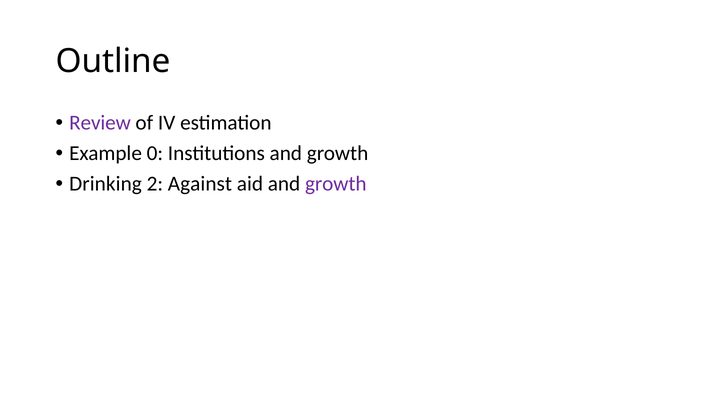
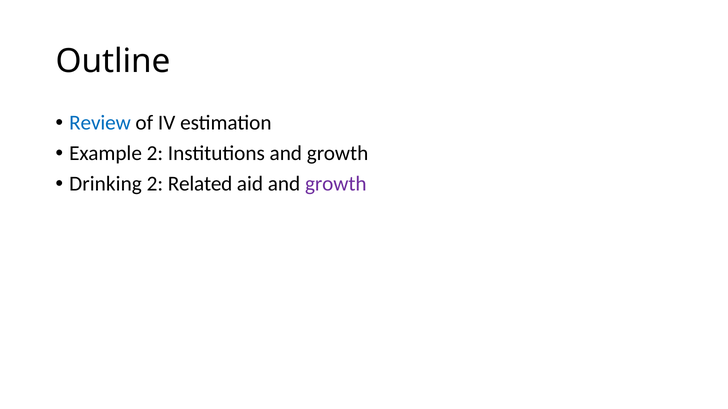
Review colour: purple -> blue (100, 123)
Example 0: 0 -> 2 (155, 154)
Against: Against -> Related (200, 184)
